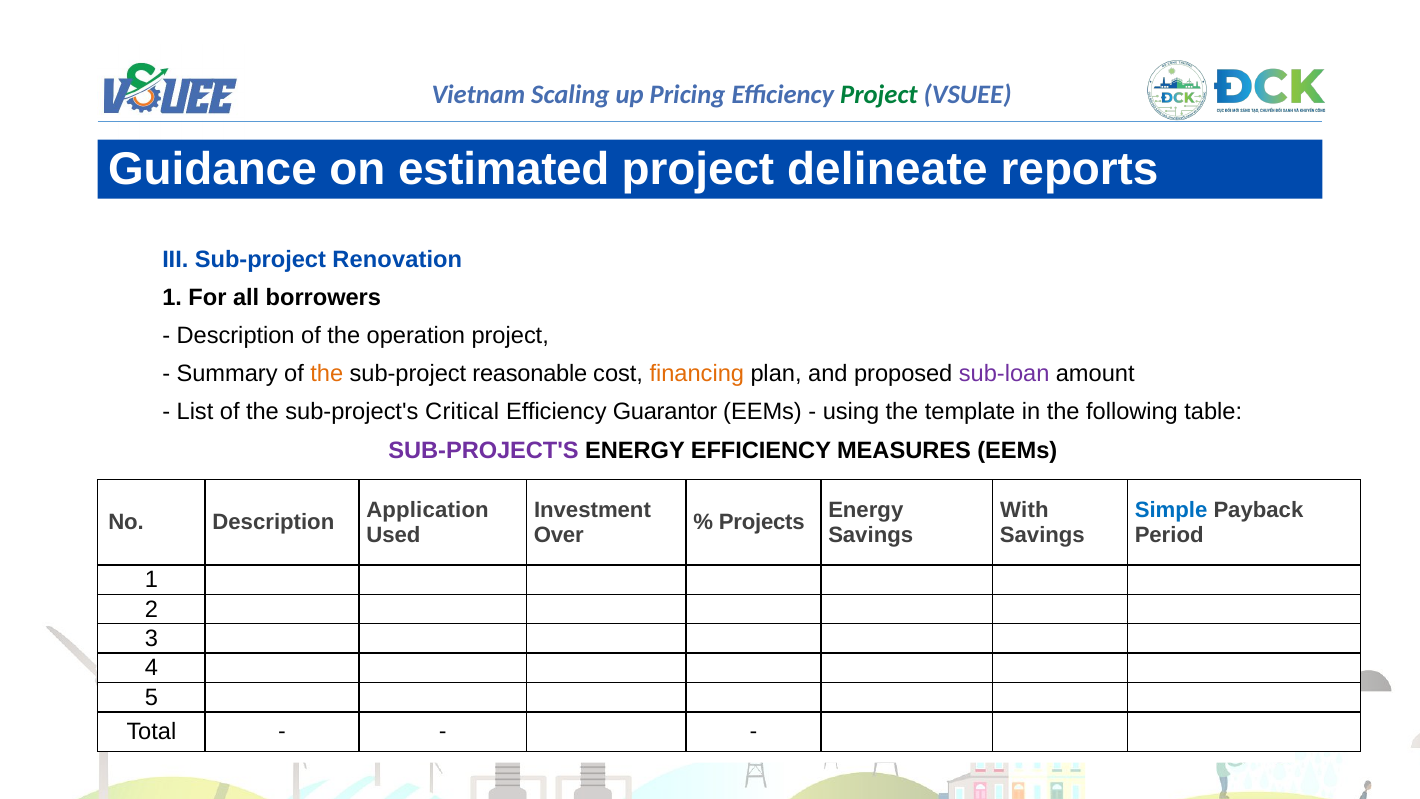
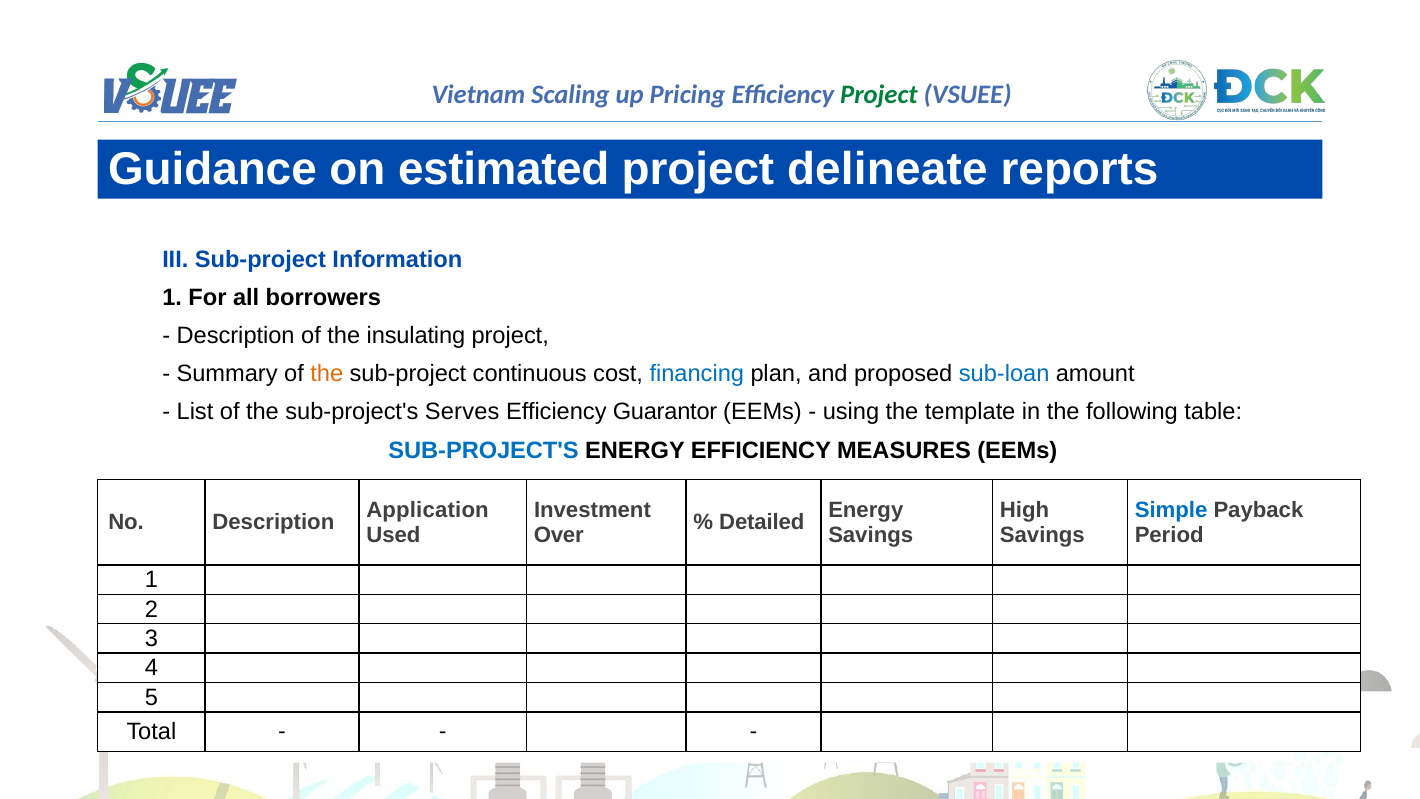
Renovation: Renovation -> Information (397, 259)
operation: operation -> insulating (416, 336)
reasonable: reasonable -> continuous (530, 374)
financing colour: orange -> blue (697, 374)
sub-loan colour: purple -> blue (1004, 374)
Critical: Critical -> Serves (462, 412)
SUB-PROJECT'S colour: purple -> blue (484, 450)
With: With -> High (1025, 510)
Projects: Projects -> Detailed (762, 522)
